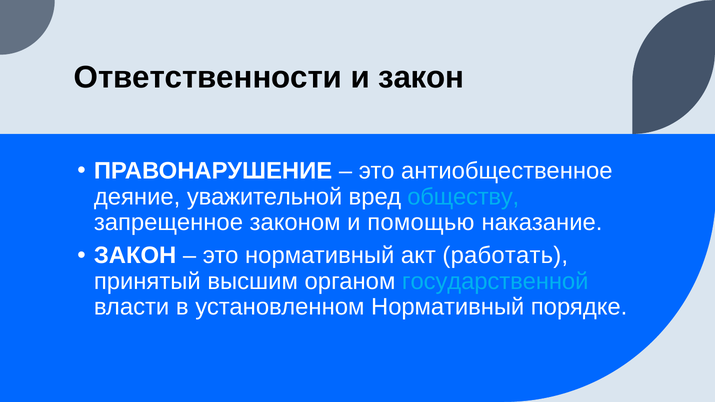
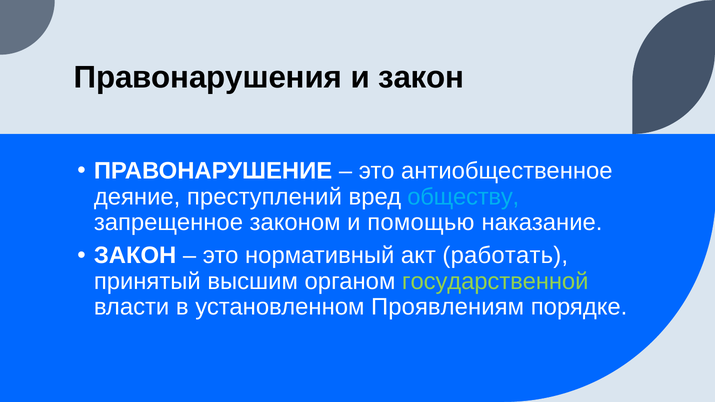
Ответственности: Ответственности -> Правонарушения (208, 78)
уважительной: уважительной -> преступлений (264, 197)
государственной colour: light blue -> light green (495, 281)
установленном Нормативный: Нормативный -> Проявлениям (448, 307)
